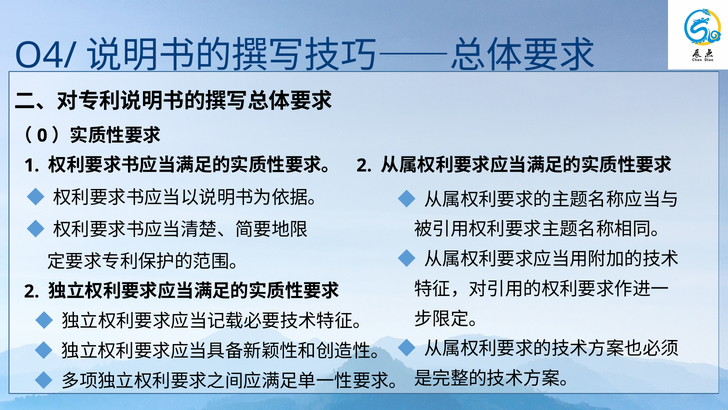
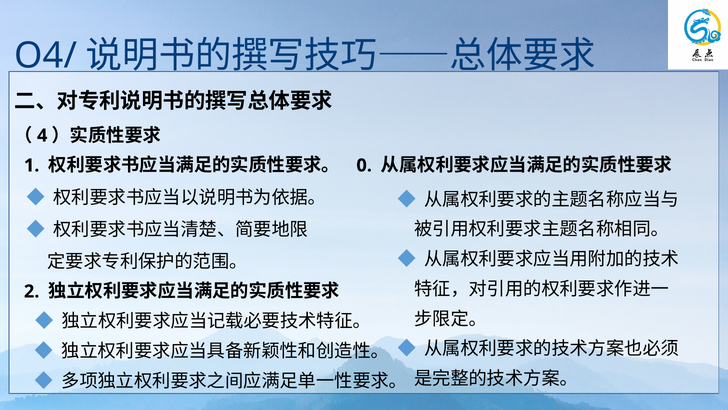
0: 0 -> 4 (42, 135)
2: 2 -> 0 (364, 165)
